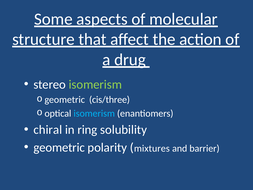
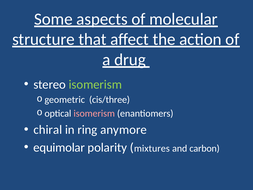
isomerism colour: light blue -> pink (94, 113)
solubility: solubility -> anymore (124, 130)
geometric: geometric -> equimolar (59, 147)
barrier: barrier -> carbon (205, 148)
